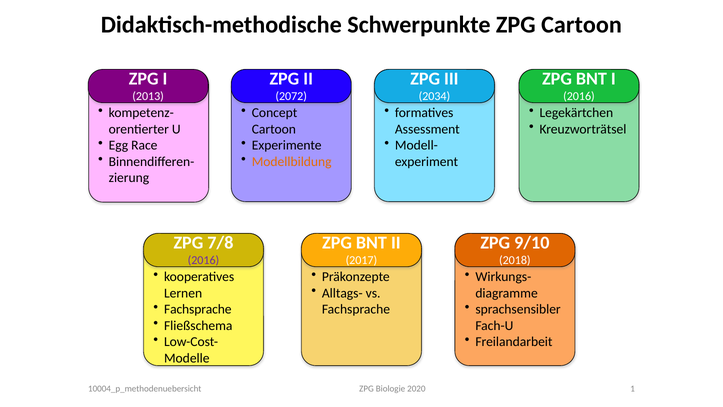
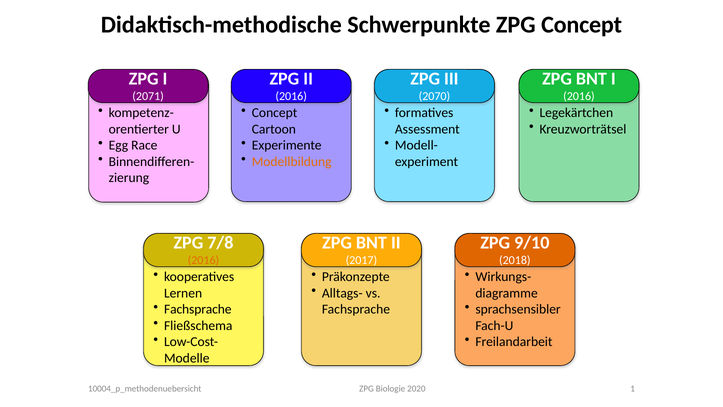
ZPG Cartoon: Cartoon -> Concept (582, 25)
2013: 2013 -> 2071 (148, 96)
2072: 2072 -> 2016 (291, 96)
2034: 2034 -> 2070 (434, 96)
2016 colour: purple -> orange (203, 260)
